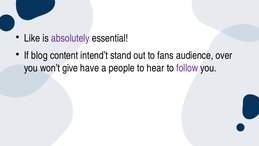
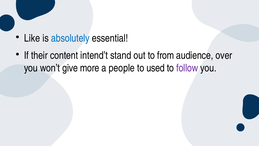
absolutely colour: purple -> blue (70, 38)
blog: blog -> their (39, 55)
fans: fans -> from (166, 55)
have: have -> more (90, 68)
hear: hear -> used (156, 68)
